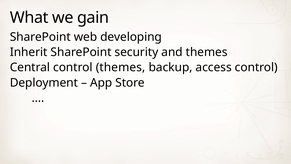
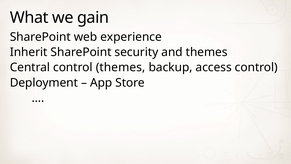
developing: developing -> experience (131, 37)
